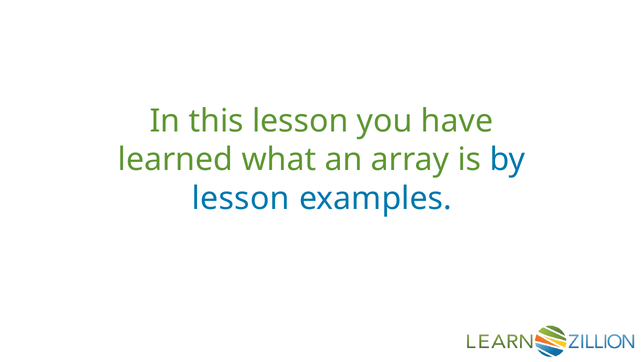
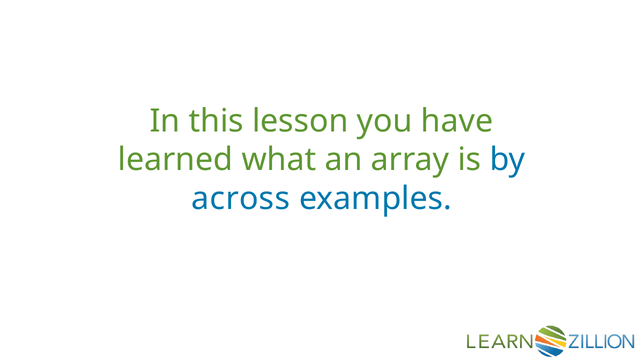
lesson: lesson -> across (241, 198)
